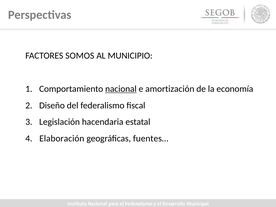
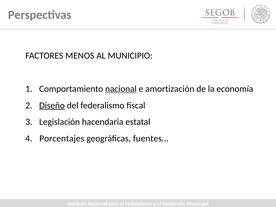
SOMOS: SOMOS -> MENOS (80, 56)
Diseño underline: none -> present (52, 105)
Elaboración: Elaboración -> Porcentajes (62, 139)
